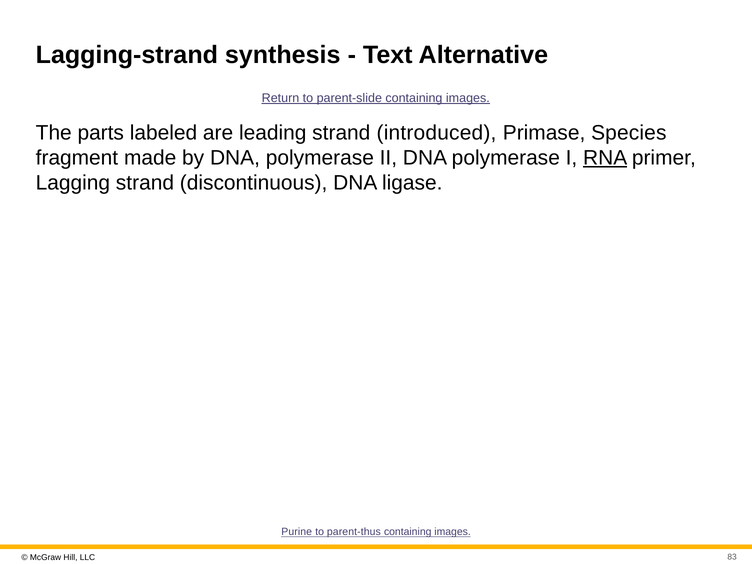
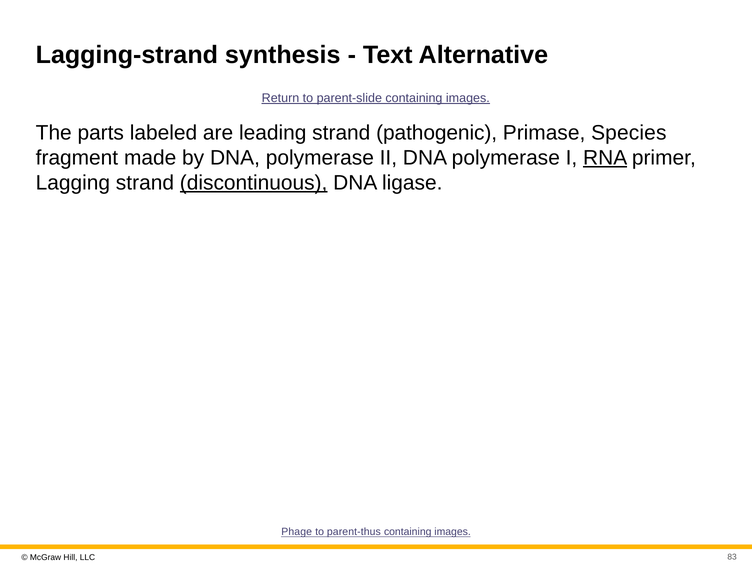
introduced: introduced -> pathogenic (437, 133)
discontinuous underline: none -> present (254, 183)
Purine: Purine -> Phage (297, 532)
